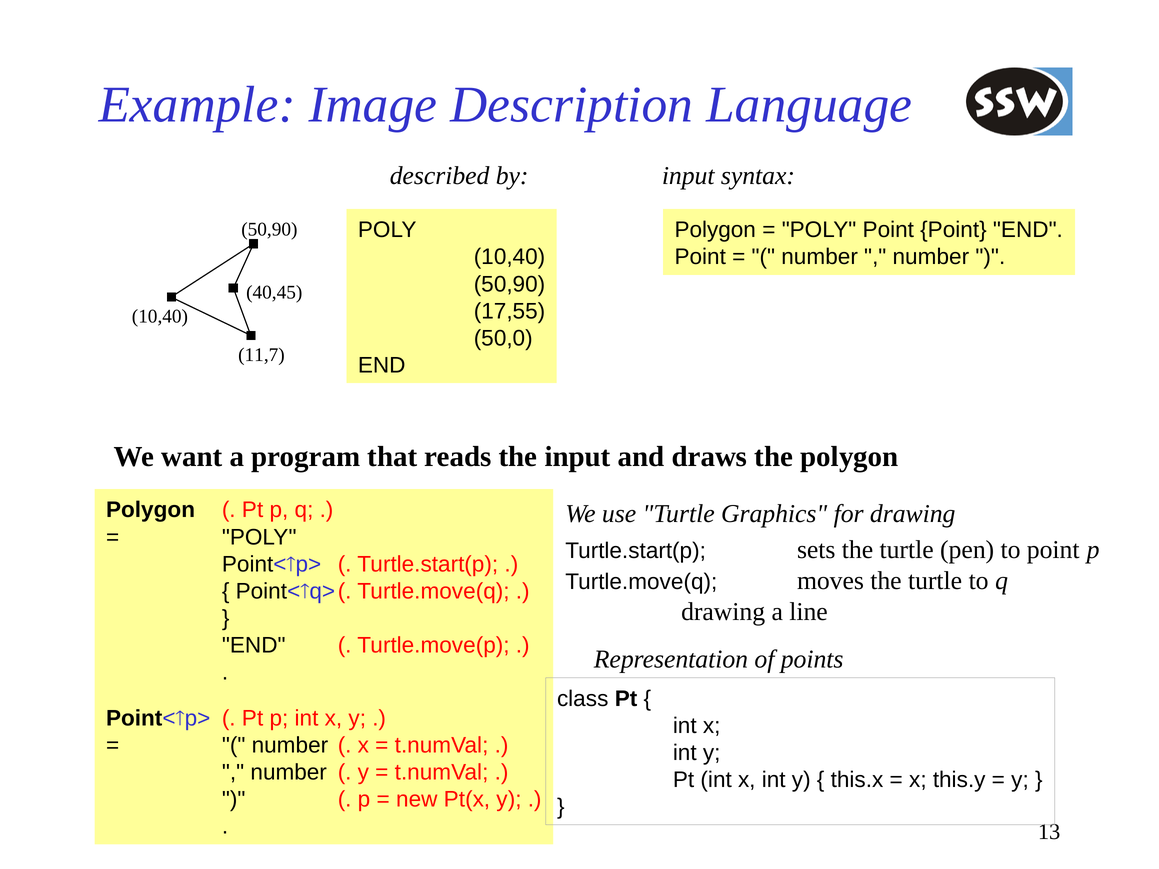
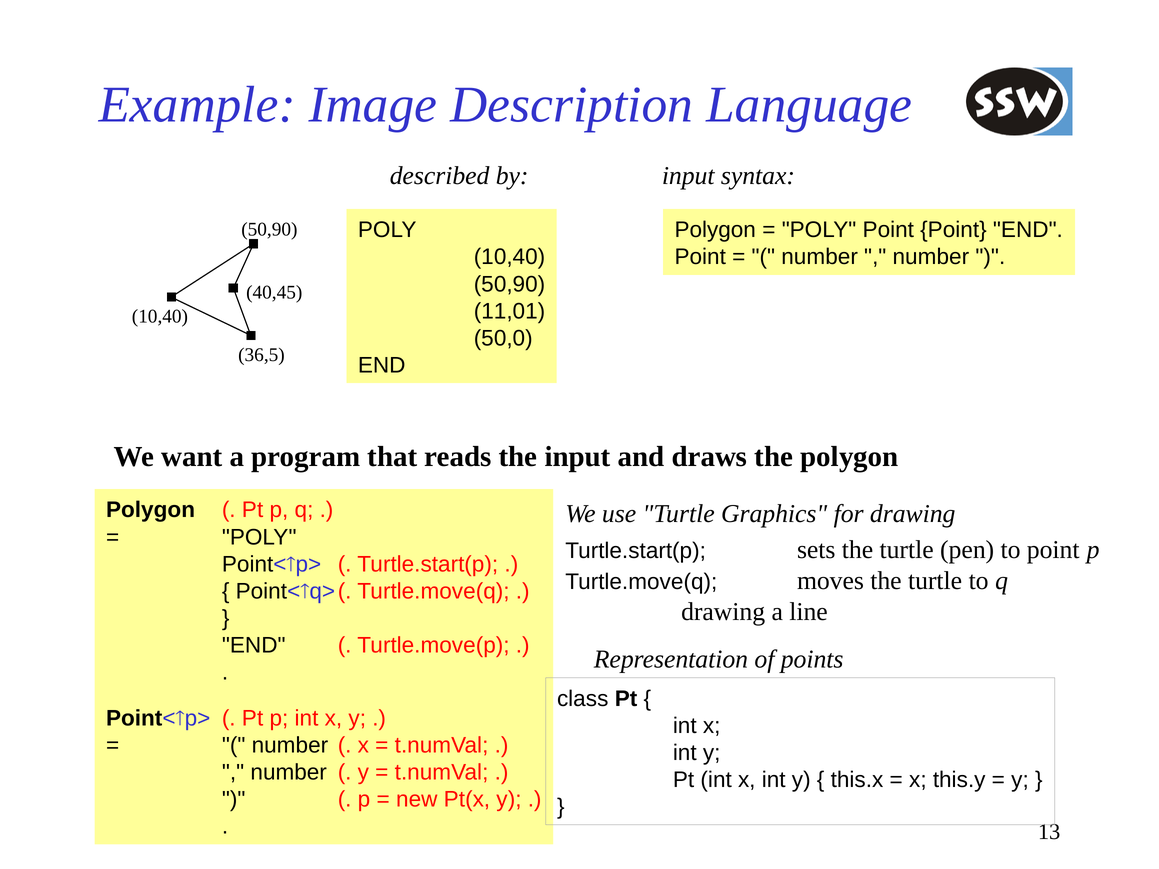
17,55: 17,55 -> 11,01 (510, 311)
11,7: 11,7 -> 36,5 (261, 355)
